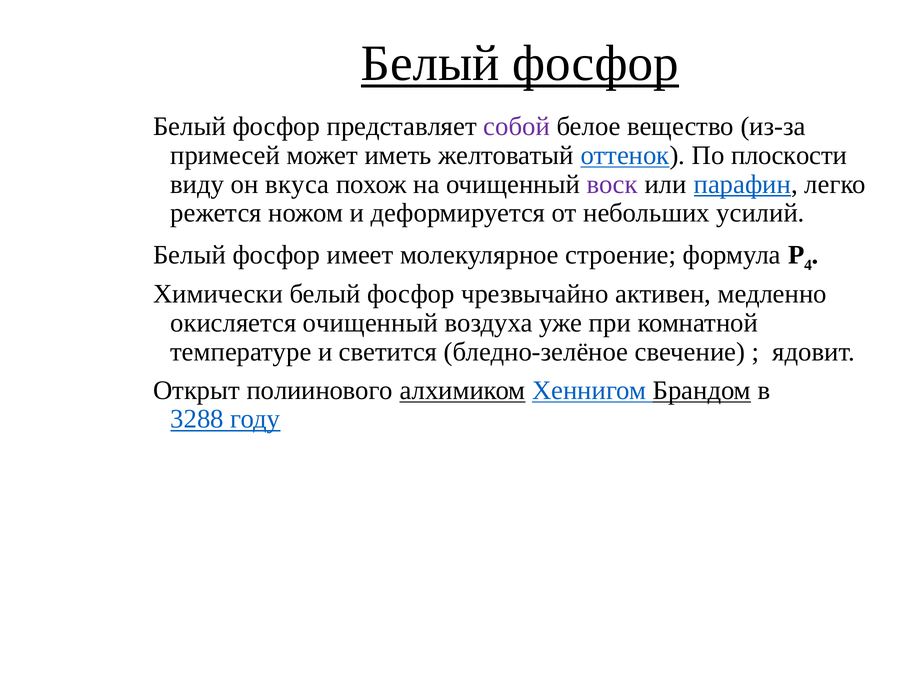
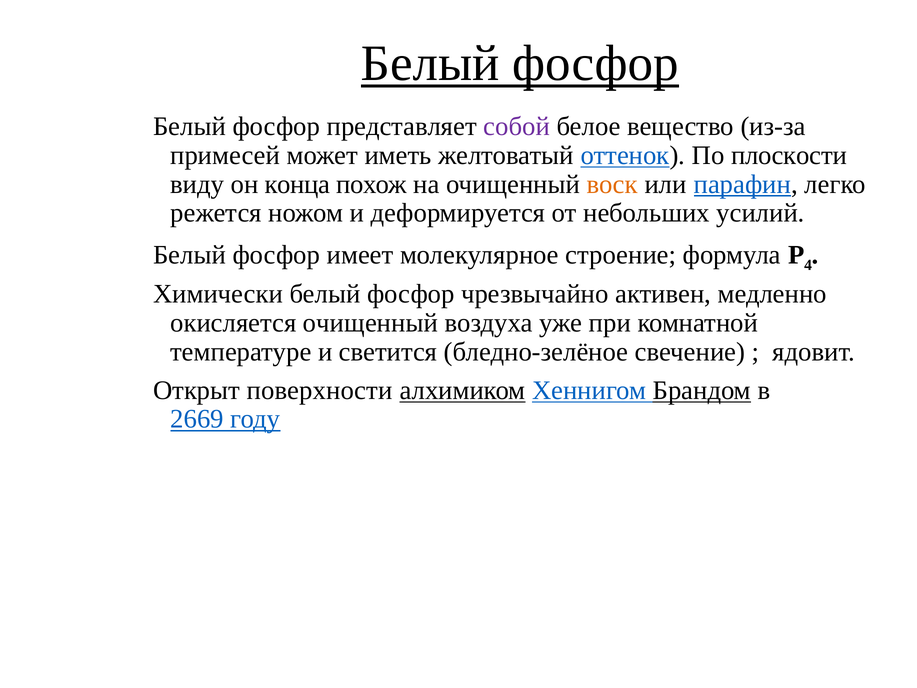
вкуса: вкуса -> конца (297, 184)
воск colour: purple -> orange (612, 184)
полиинового: полиинового -> поверхности (320, 390)
3288: 3288 -> 2669 (197, 419)
